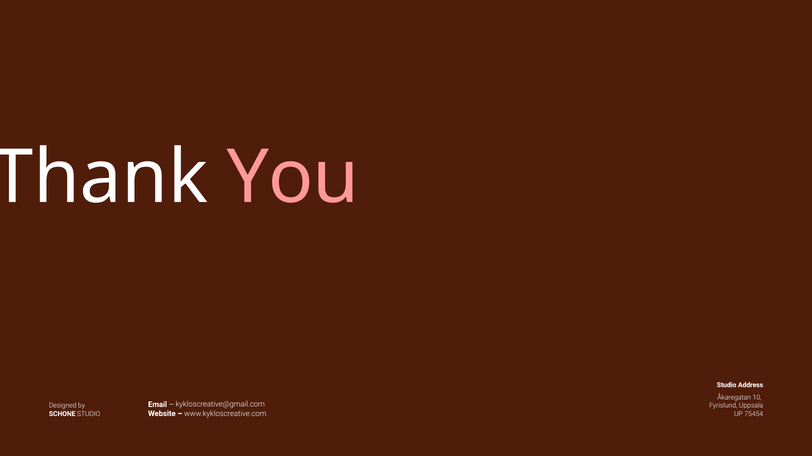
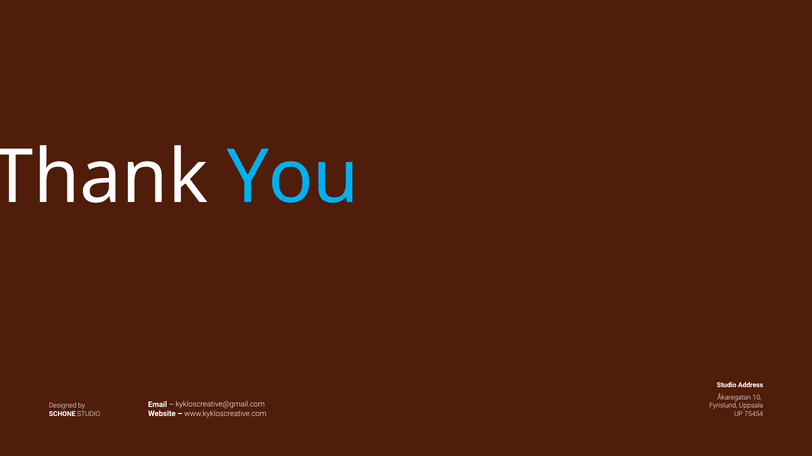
You colour: pink -> light blue (293, 178)
